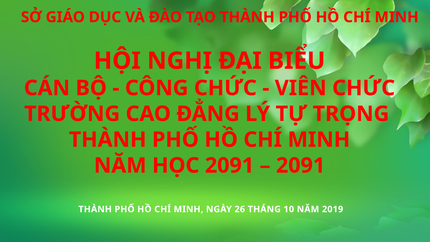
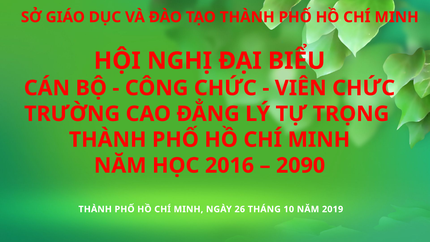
HỌC 2091: 2091 -> 2016 (229, 165)
2091: 2091 -> 2090 (301, 165)
